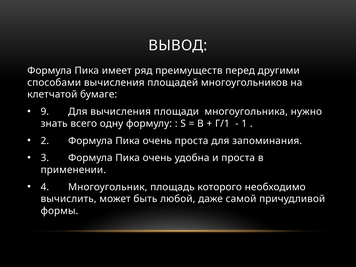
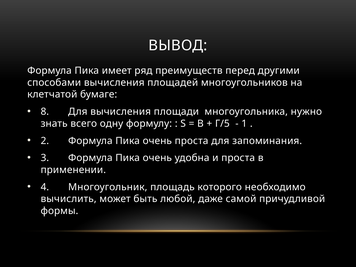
9: 9 -> 8 (45, 112)
Г/1: Г/1 -> Г/5 (222, 124)
